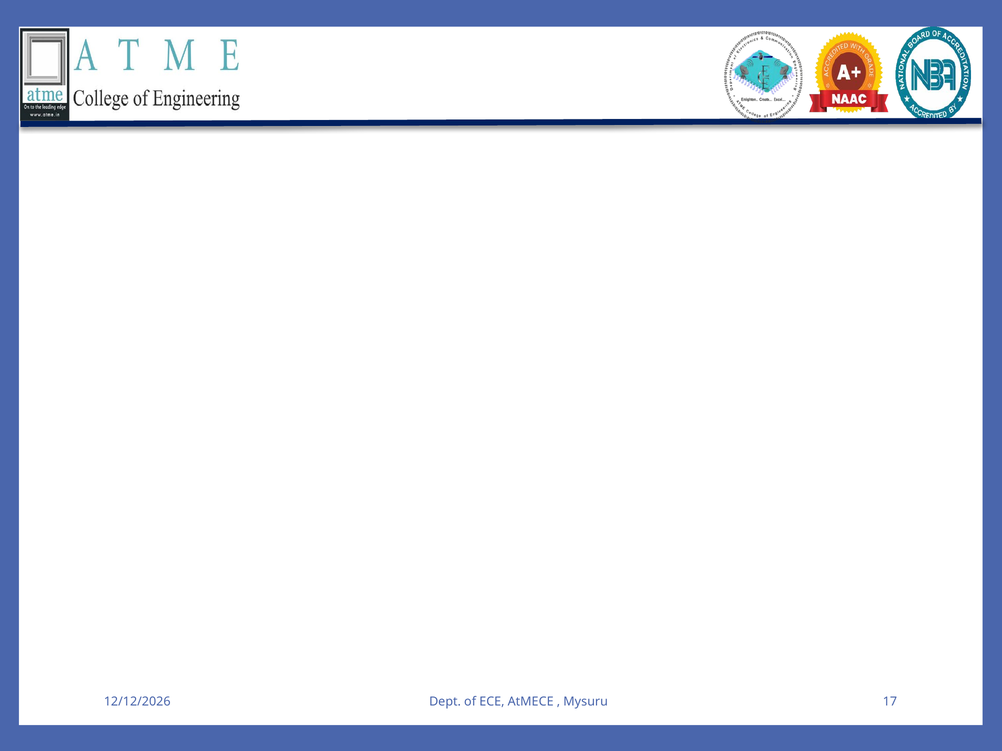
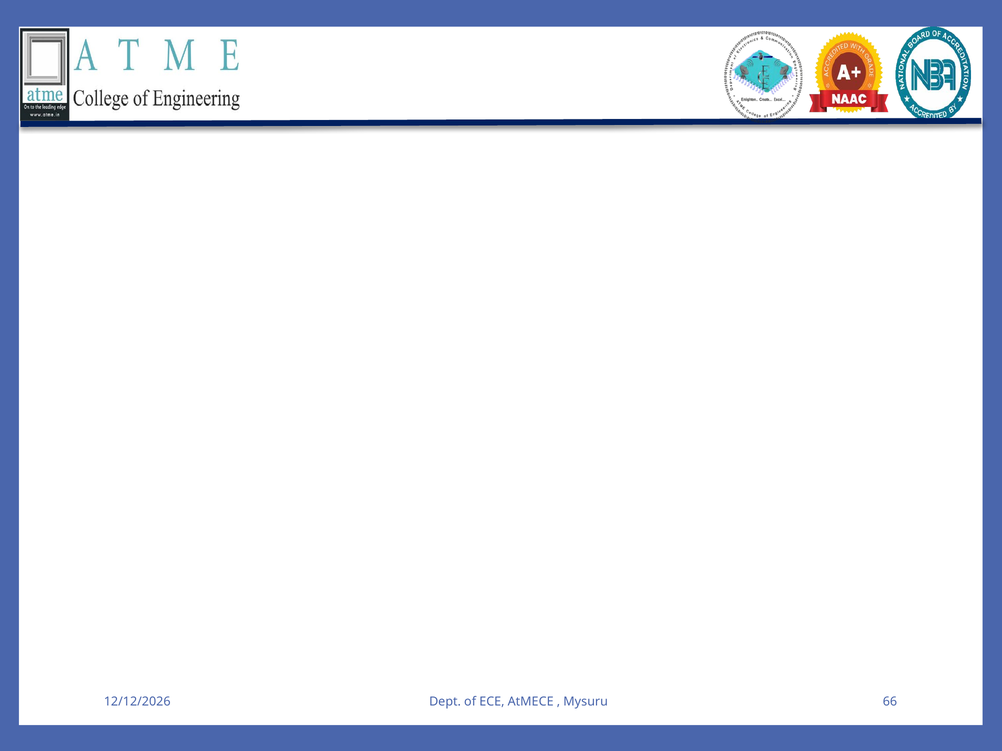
17: 17 -> 66 (890, 702)
